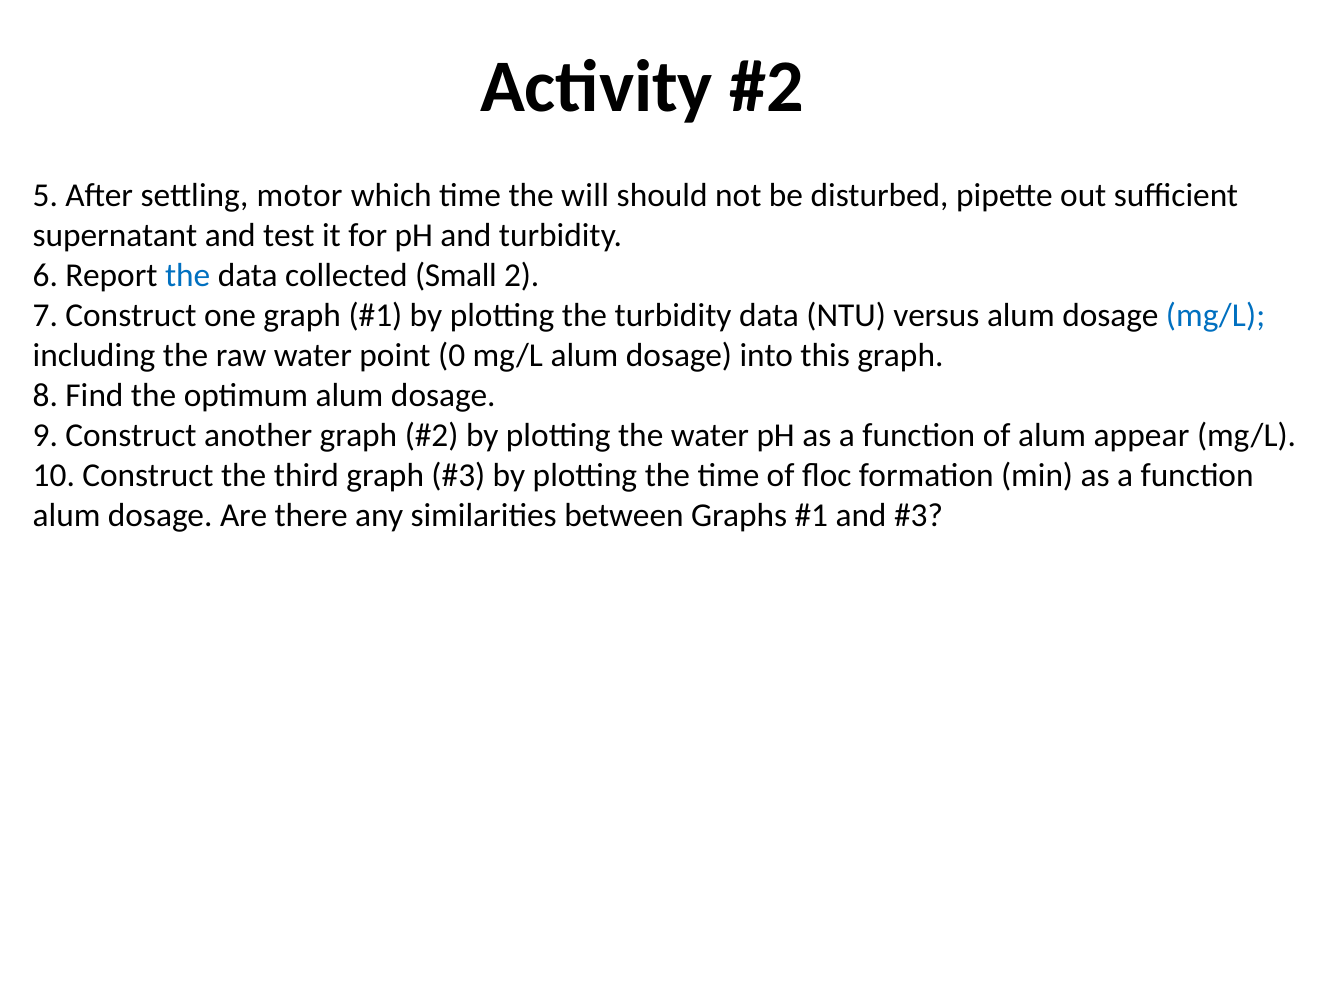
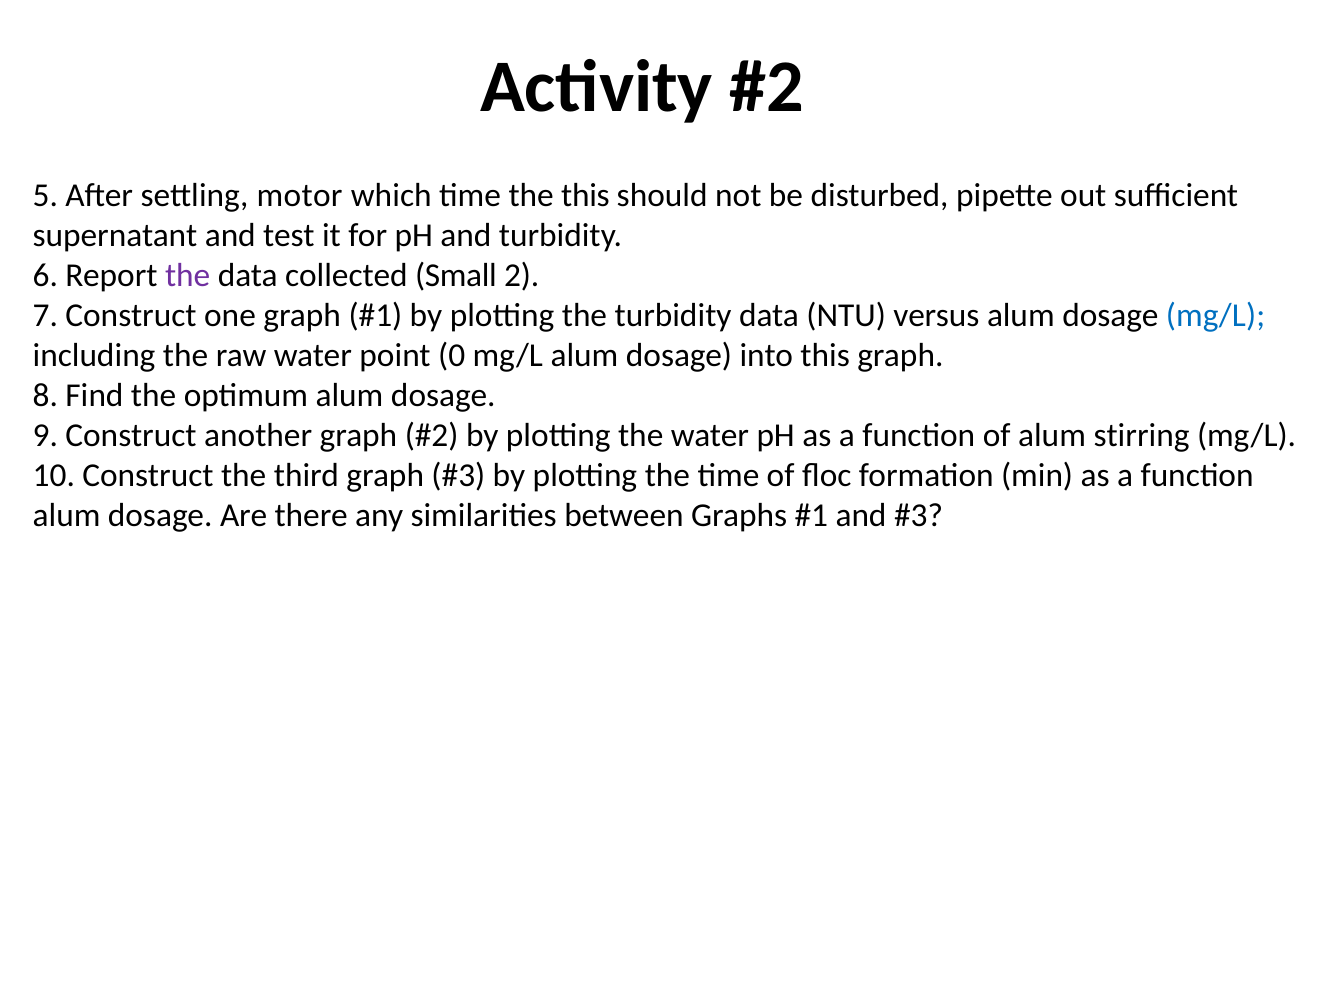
the will: will -> this (585, 196)
the colour: blue -> purple (188, 276)
appear: appear -> stirring (1142, 436)
